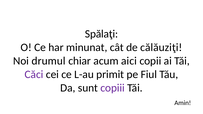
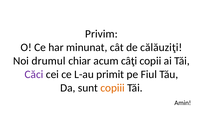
Spălaţi: Spălaţi -> Privim (101, 34)
aici: aici -> câţi (129, 61)
copiii colour: purple -> orange (113, 88)
